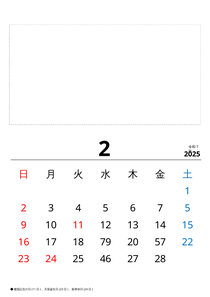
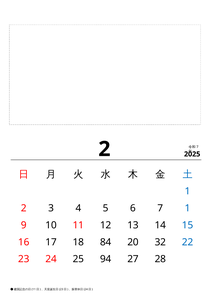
7 5: 5 -> 1 (188, 208)
79: 79 -> 84 (106, 242)
57: 57 -> 32 (160, 242)
46: 46 -> 94 (106, 259)
